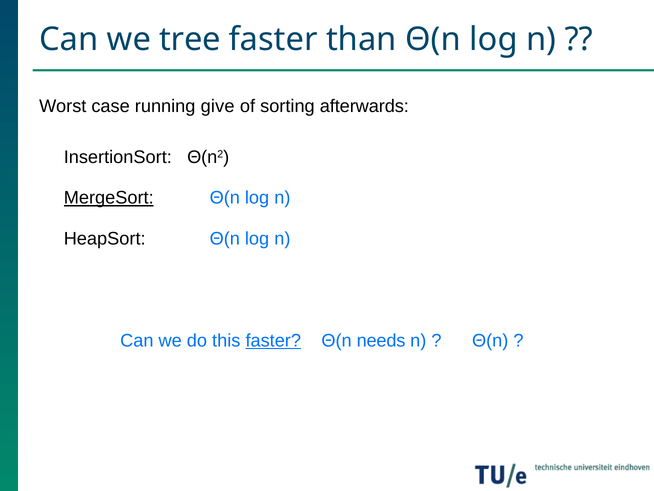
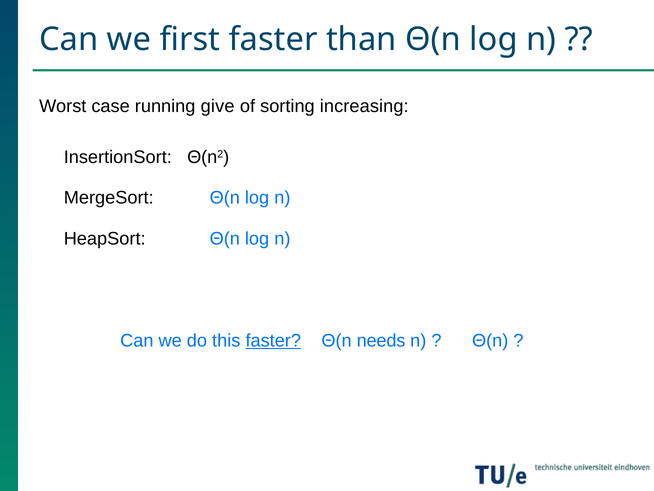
tree: tree -> first (190, 39)
afterwards: afterwards -> increasing (364, 106)
MergeSort underline: present -> none (109, 198)
